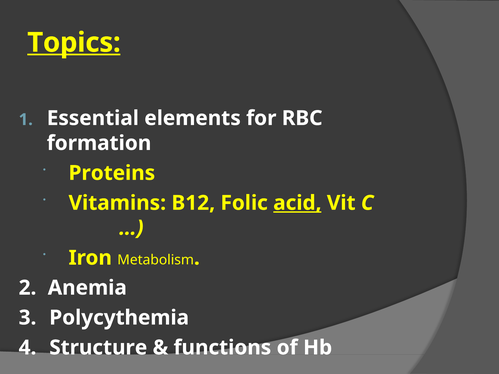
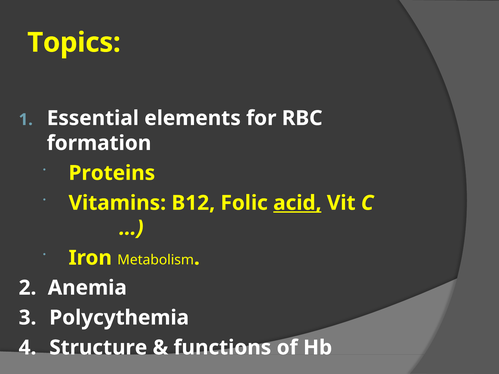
Topics underline: present -> none (74, 43)
